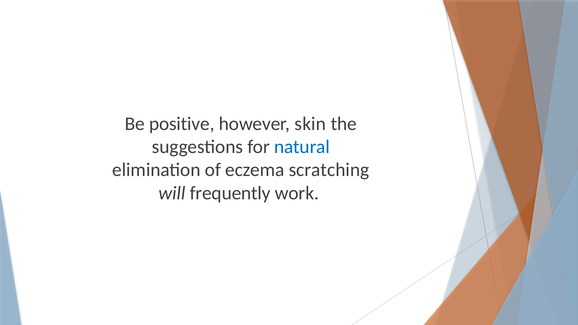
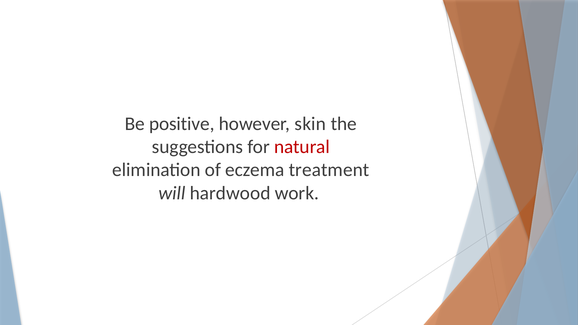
natural colour: blue -> red (302, 147)
scratching: scratching -> treatment (329, 170)
frequently: frequently -> hardwood (230, 193)
